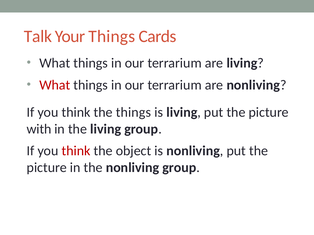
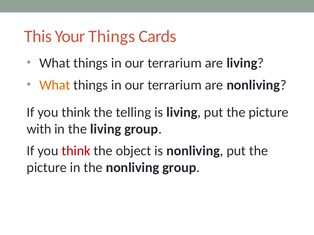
Talk: Talk -> This (38, 37)
What colour: red -> orange (55, 85)
the things: things -> telling (133, 112)
